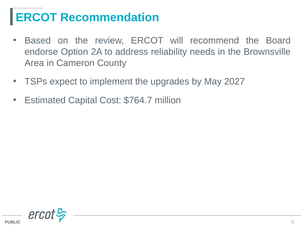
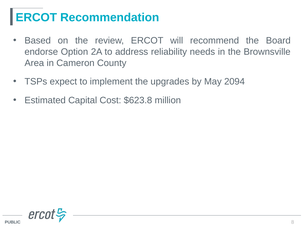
2027: 2027 -> 2094 (234, 82)
$764.7: $764.7 -> $623.8 (138, 100)
